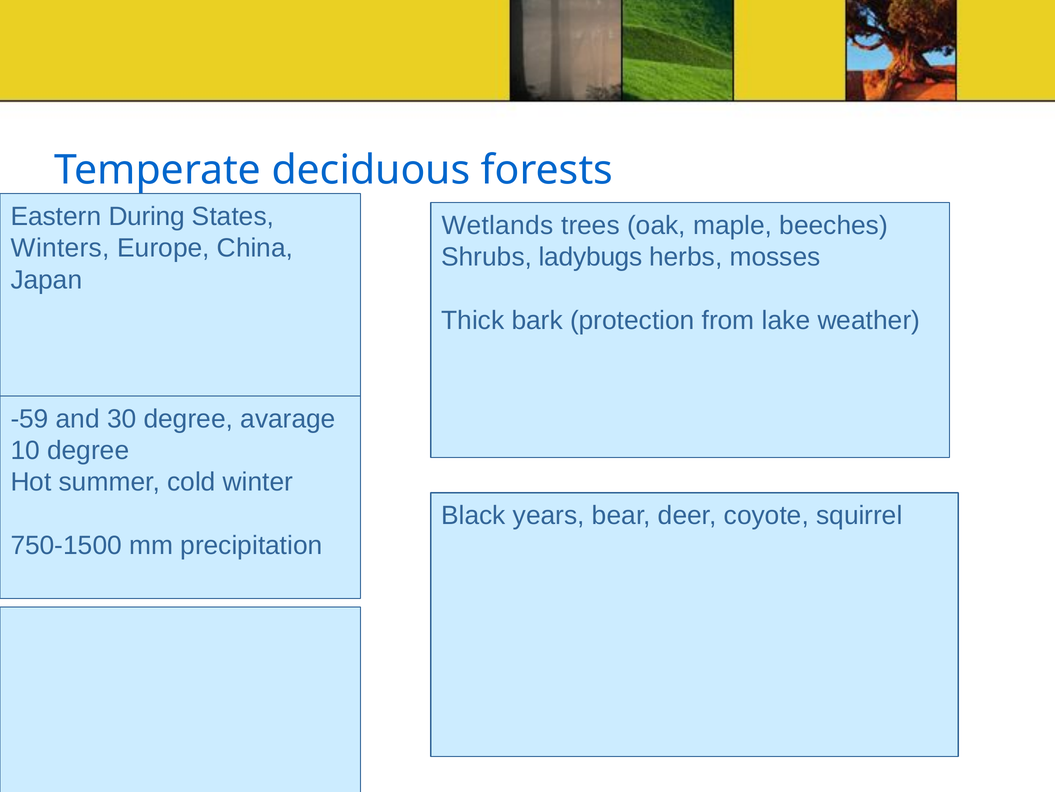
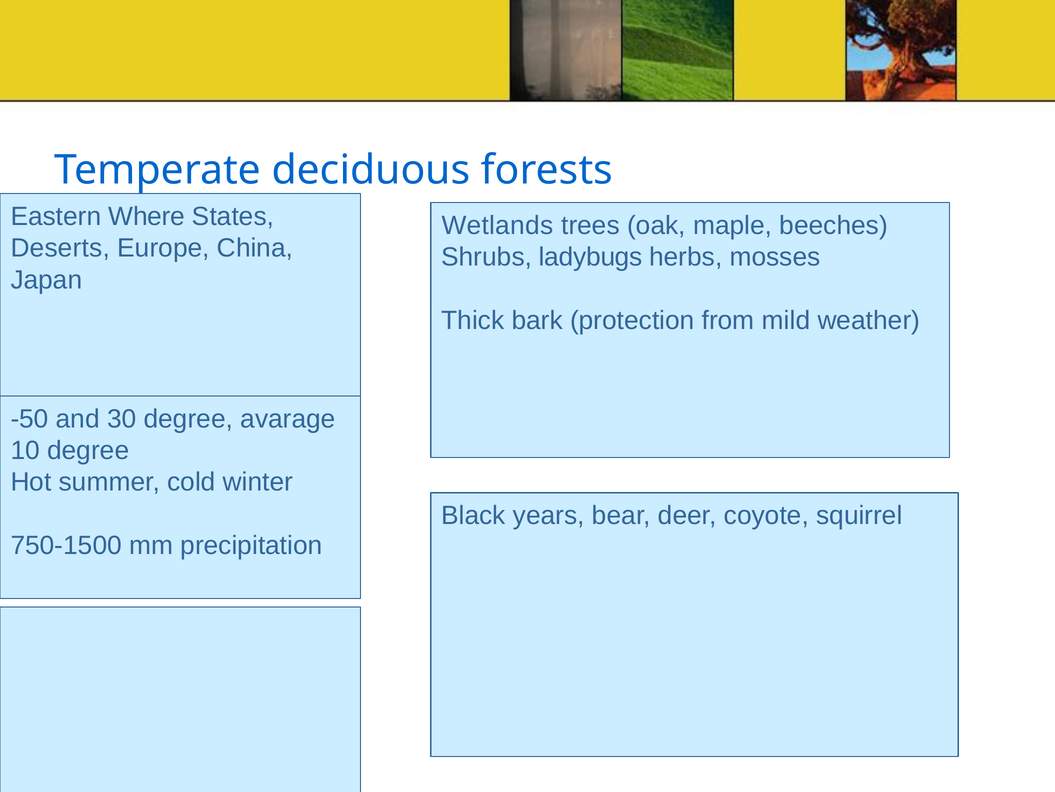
During: During -> Where (147, 216)
Winters: Winters -> Deserts (60, 248)
lake: lake -> mild (786, 320)
-59: -59 -> -50 (30, 419)
